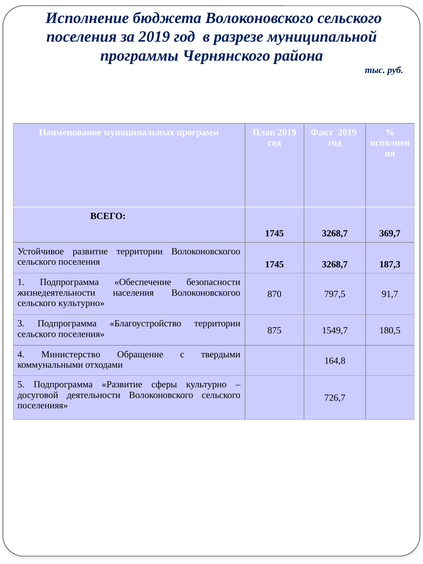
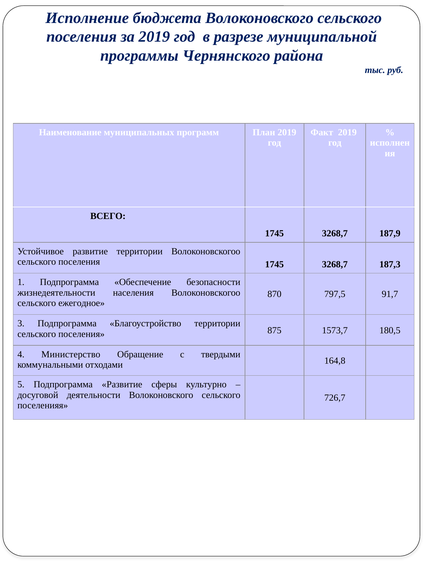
369,7: 369,7 -> 187,9 (390, 233)
сельского культурно: культурно -> ежегодное (82, 303)
1549,7: 1549,7 -> 1573,7 (335, 330)
